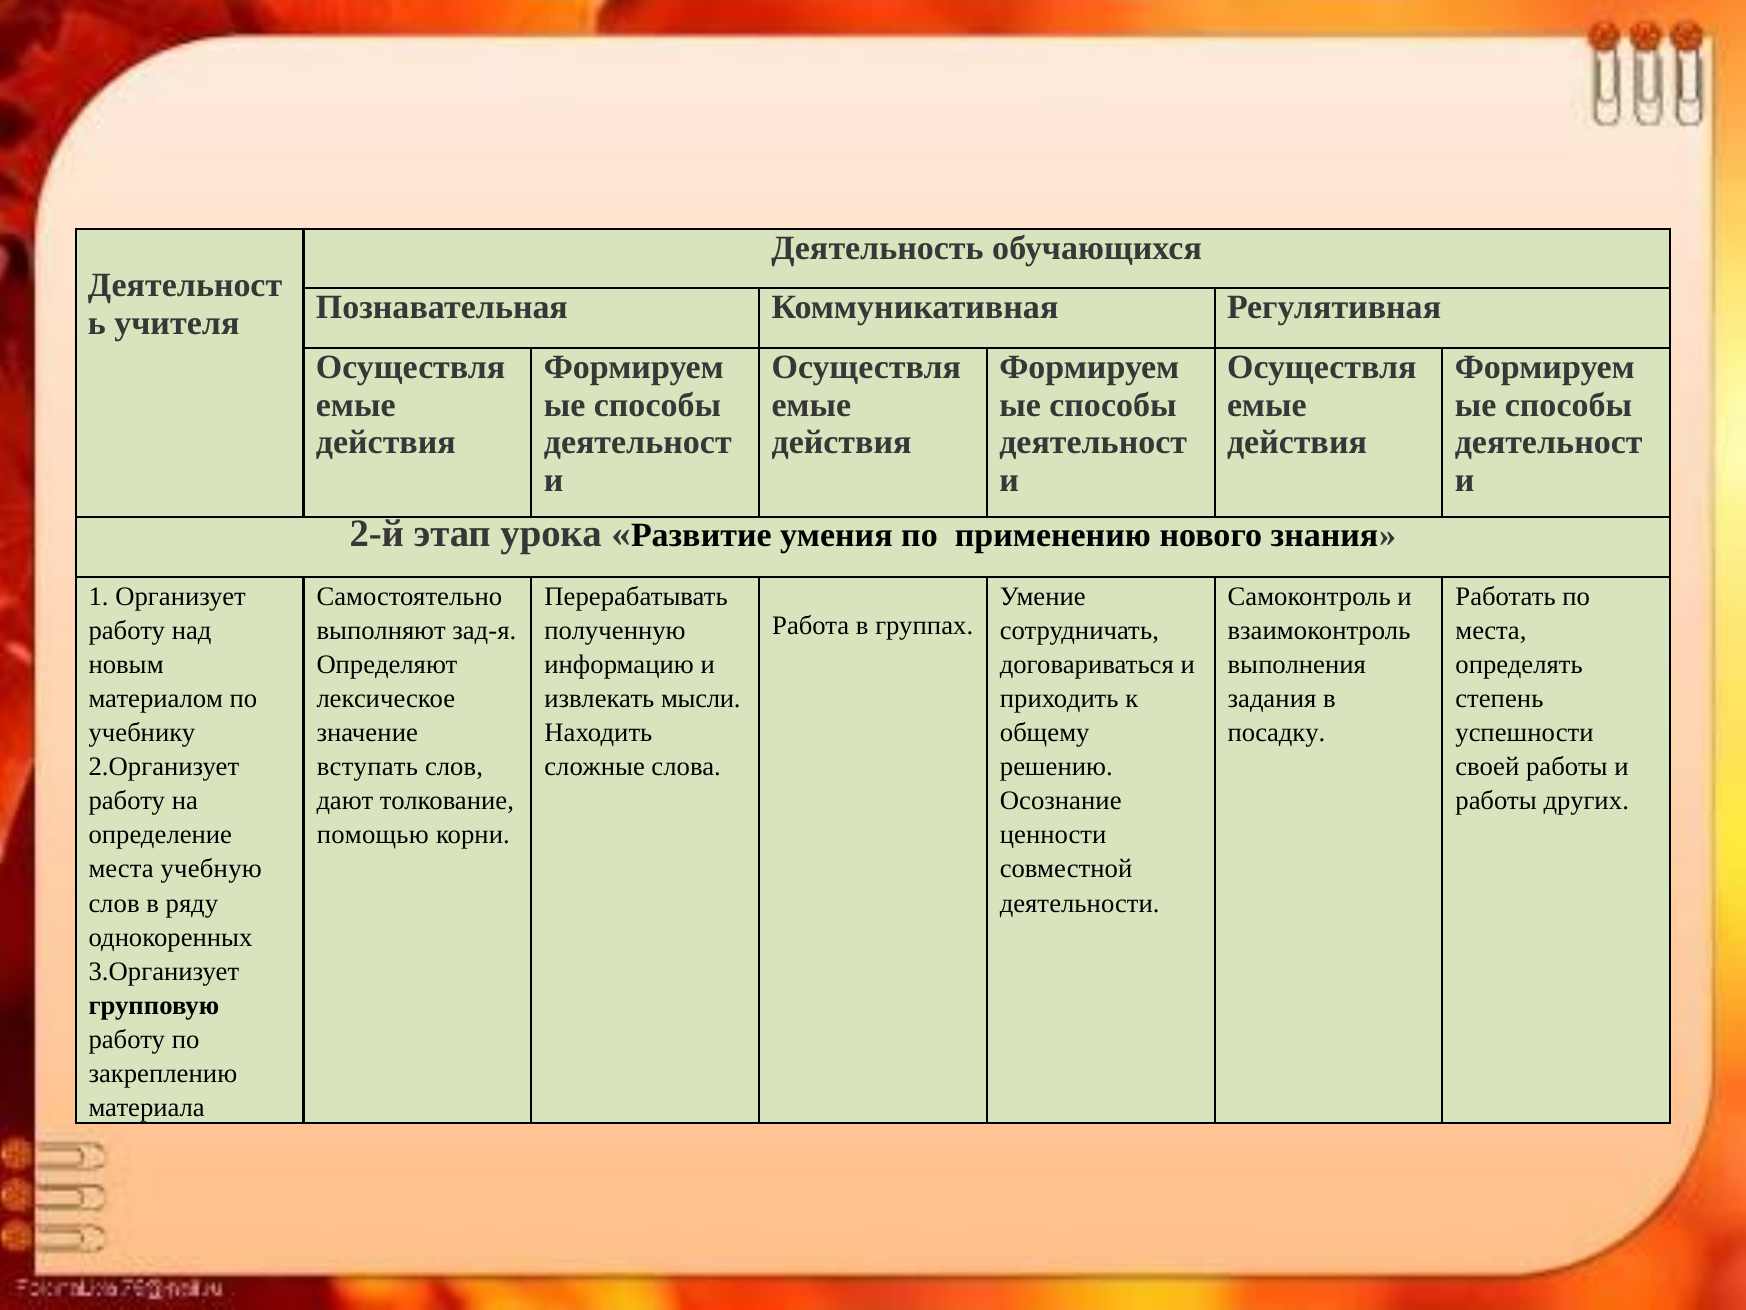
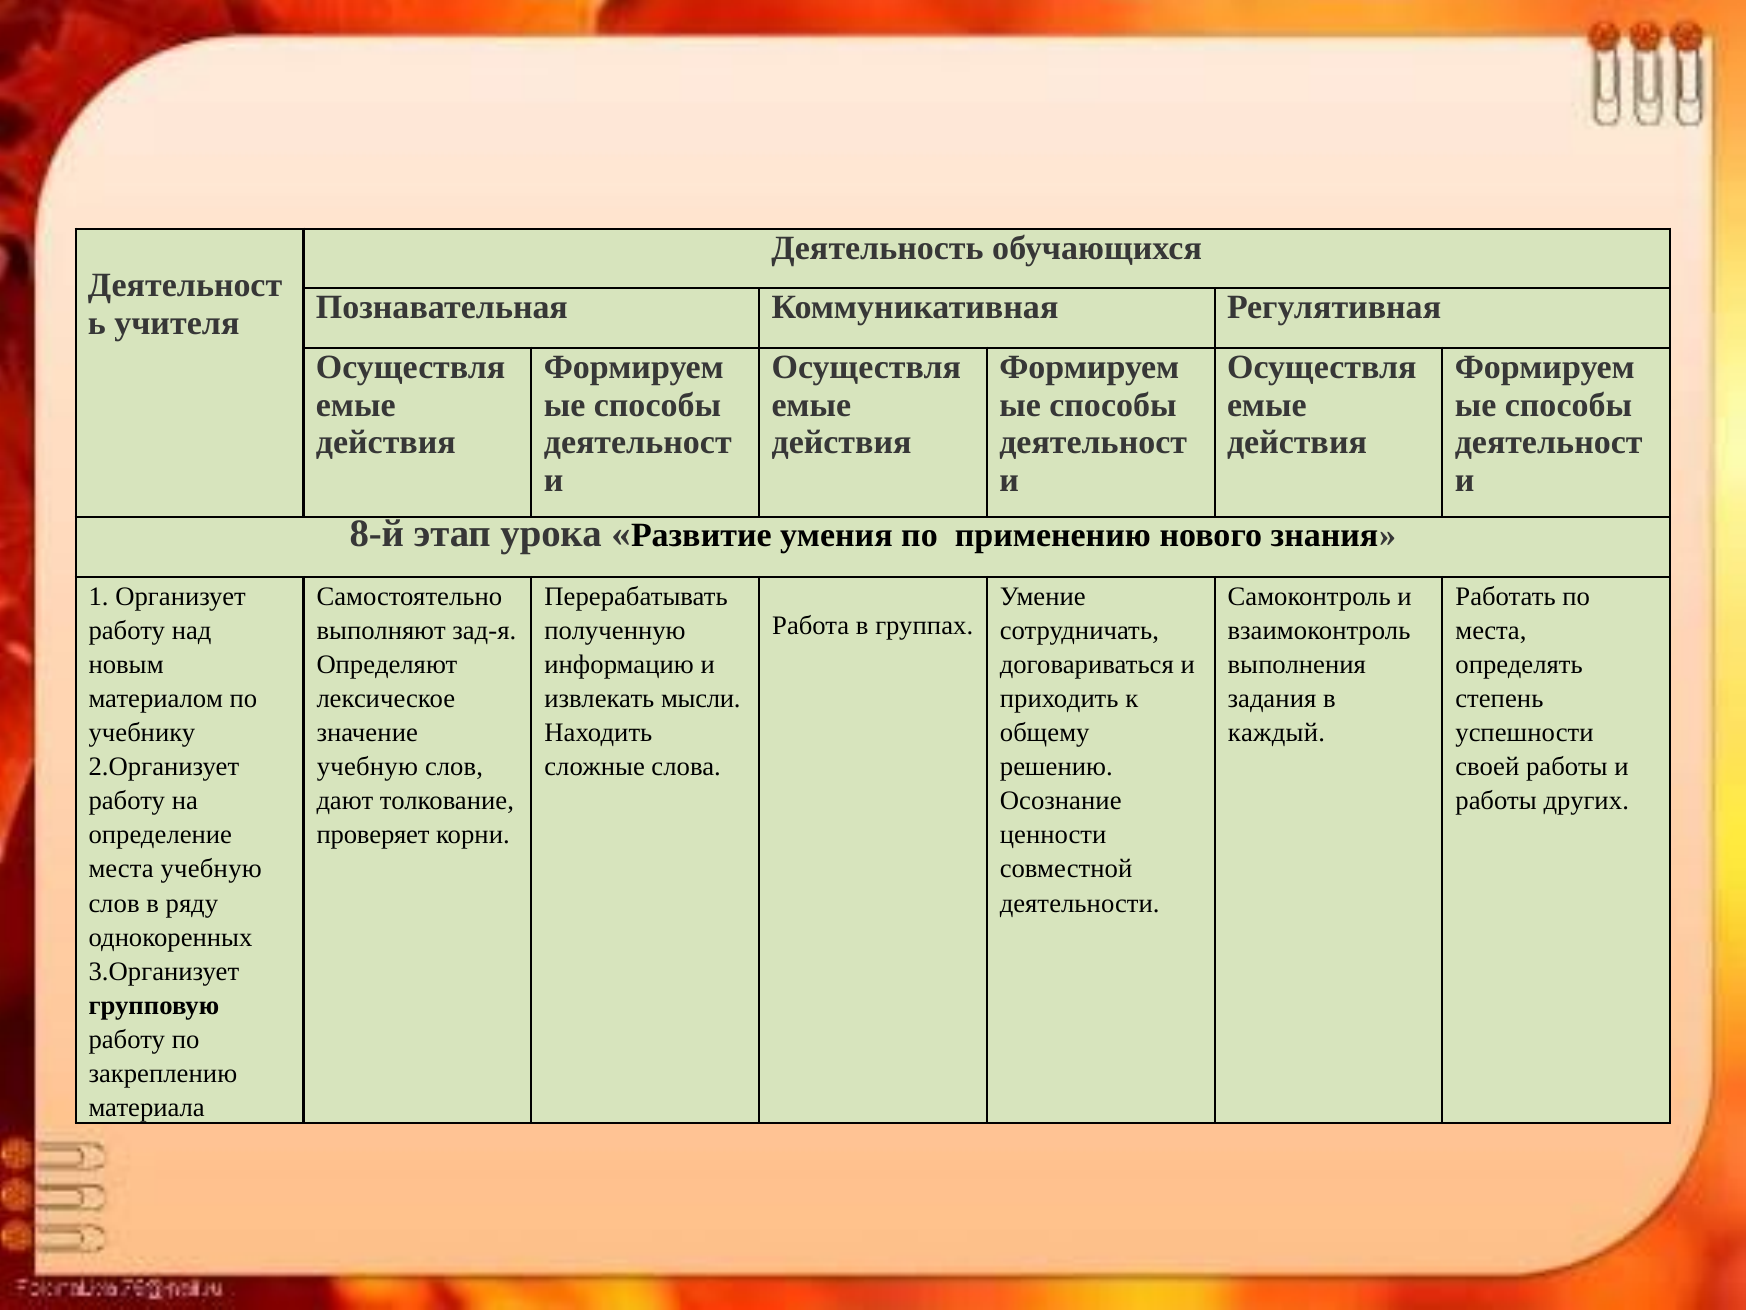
2-й: 2-й -> 8-й (377, 534)
посадку: посадку -> каждый (1276, 732)
вступать: вступать -> учебную (367, 767)
помощью: помощью -> проверяет (373, 835)
